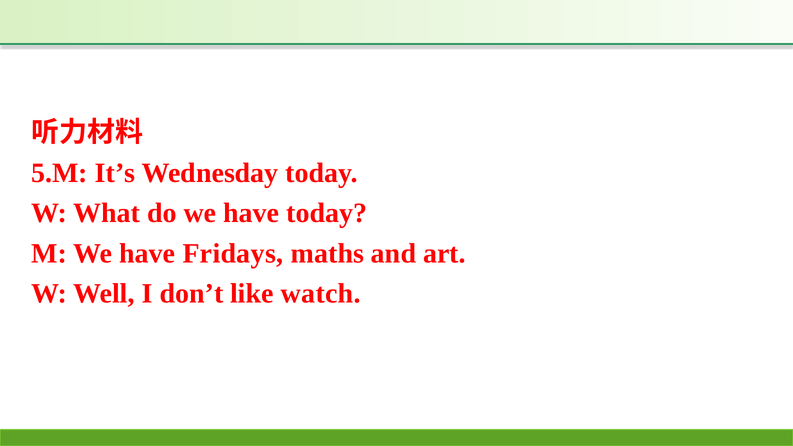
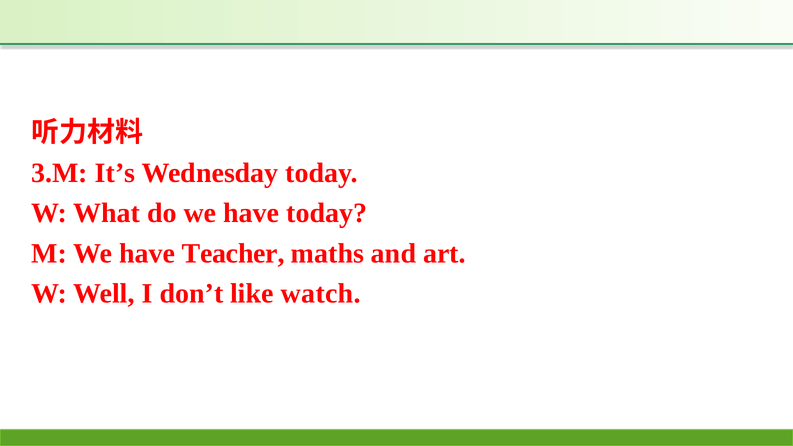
5.M: 5.M -> 3.M (59, 173)
Fridays: Fridays -> Teacher (233, 253)
